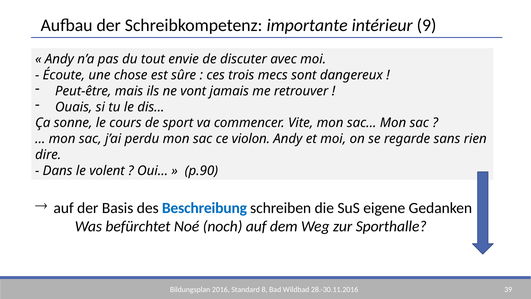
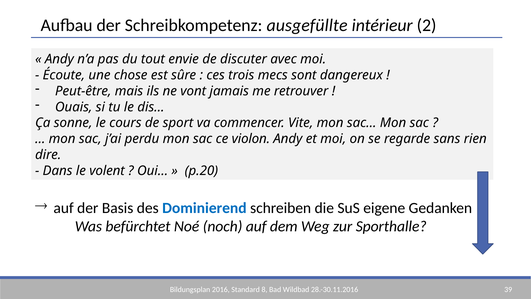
importante: importante -> ausgefüllte (307, 25)
9: 9 -> 2 (427, 25)
p.90: p.90 -> p.20 (201, 171)
Beschreibung: Beschreibung -> Dominierend (204, 208)
